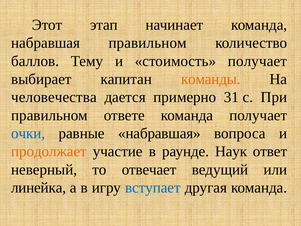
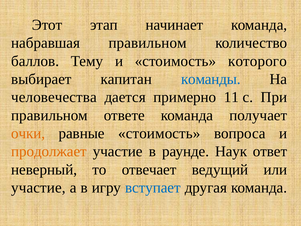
стоимость получает: получает -> которого (257, 61)
команды colour: orange -> blue (211, 79)
31: 31 -> 11 (231, 97)
очки colour: blue -> orange (28, 133)
равные набравшая: набравшая -> стоимость (159, 133)
линейка: линейка -> участие (38, 187)
